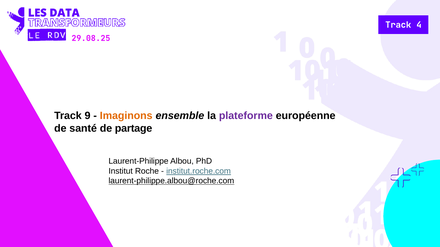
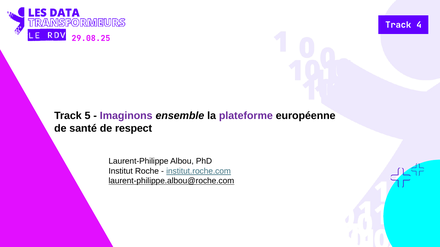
9: 9 -> 5 (88, 116)
Imaginons colour: orange -> purple (126, 116)
partage: partage -> respect (134, 129)
